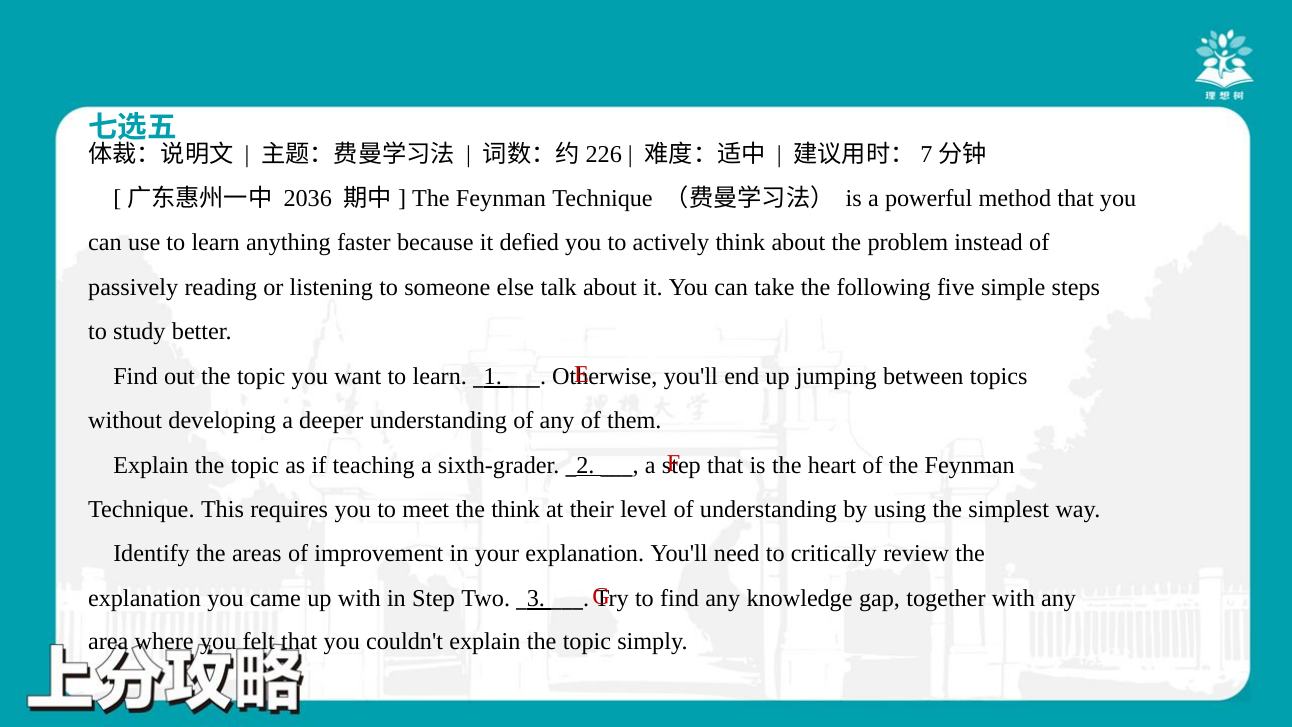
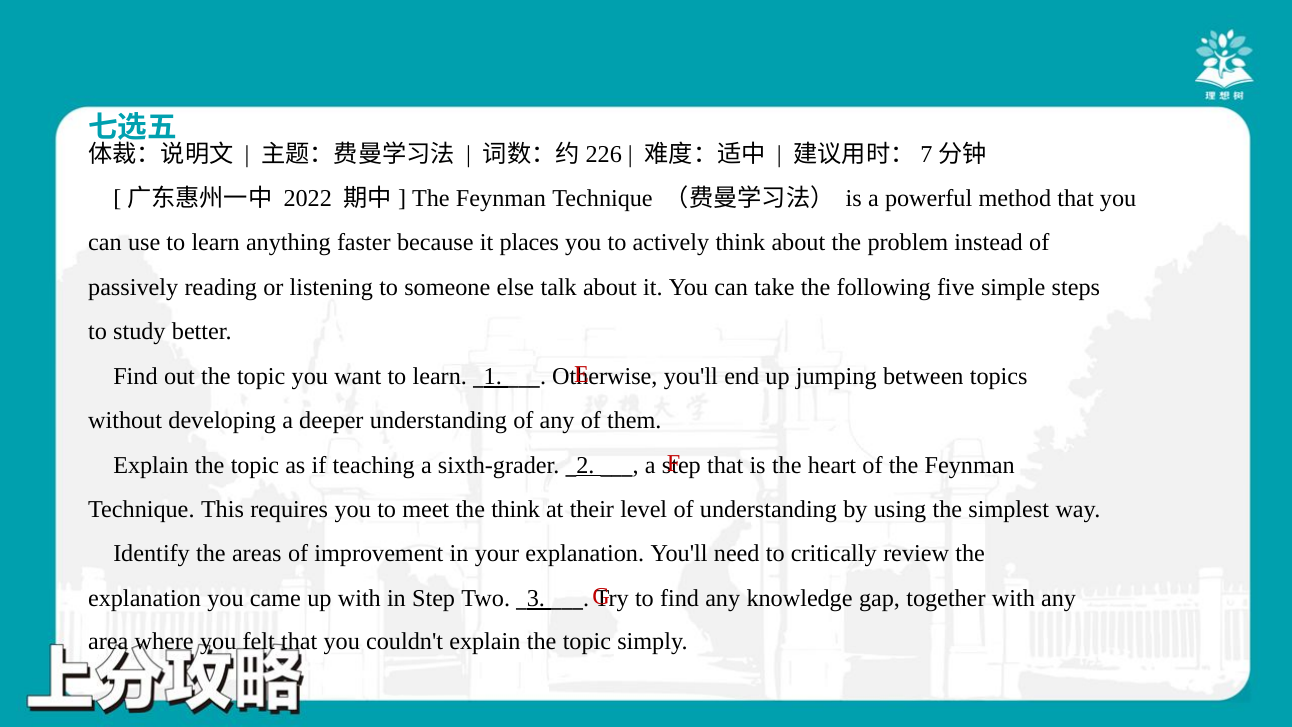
2036: 2036 -> 2022 (308, 198)
defied: defied -> places (529, 243)
